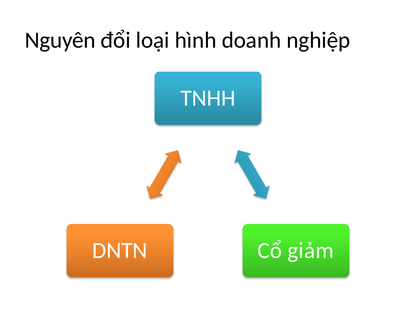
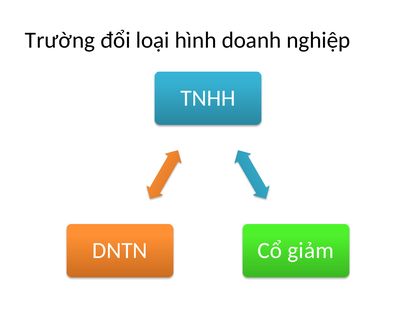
Nguyên: Nguyên -> Trường (60, 40)
